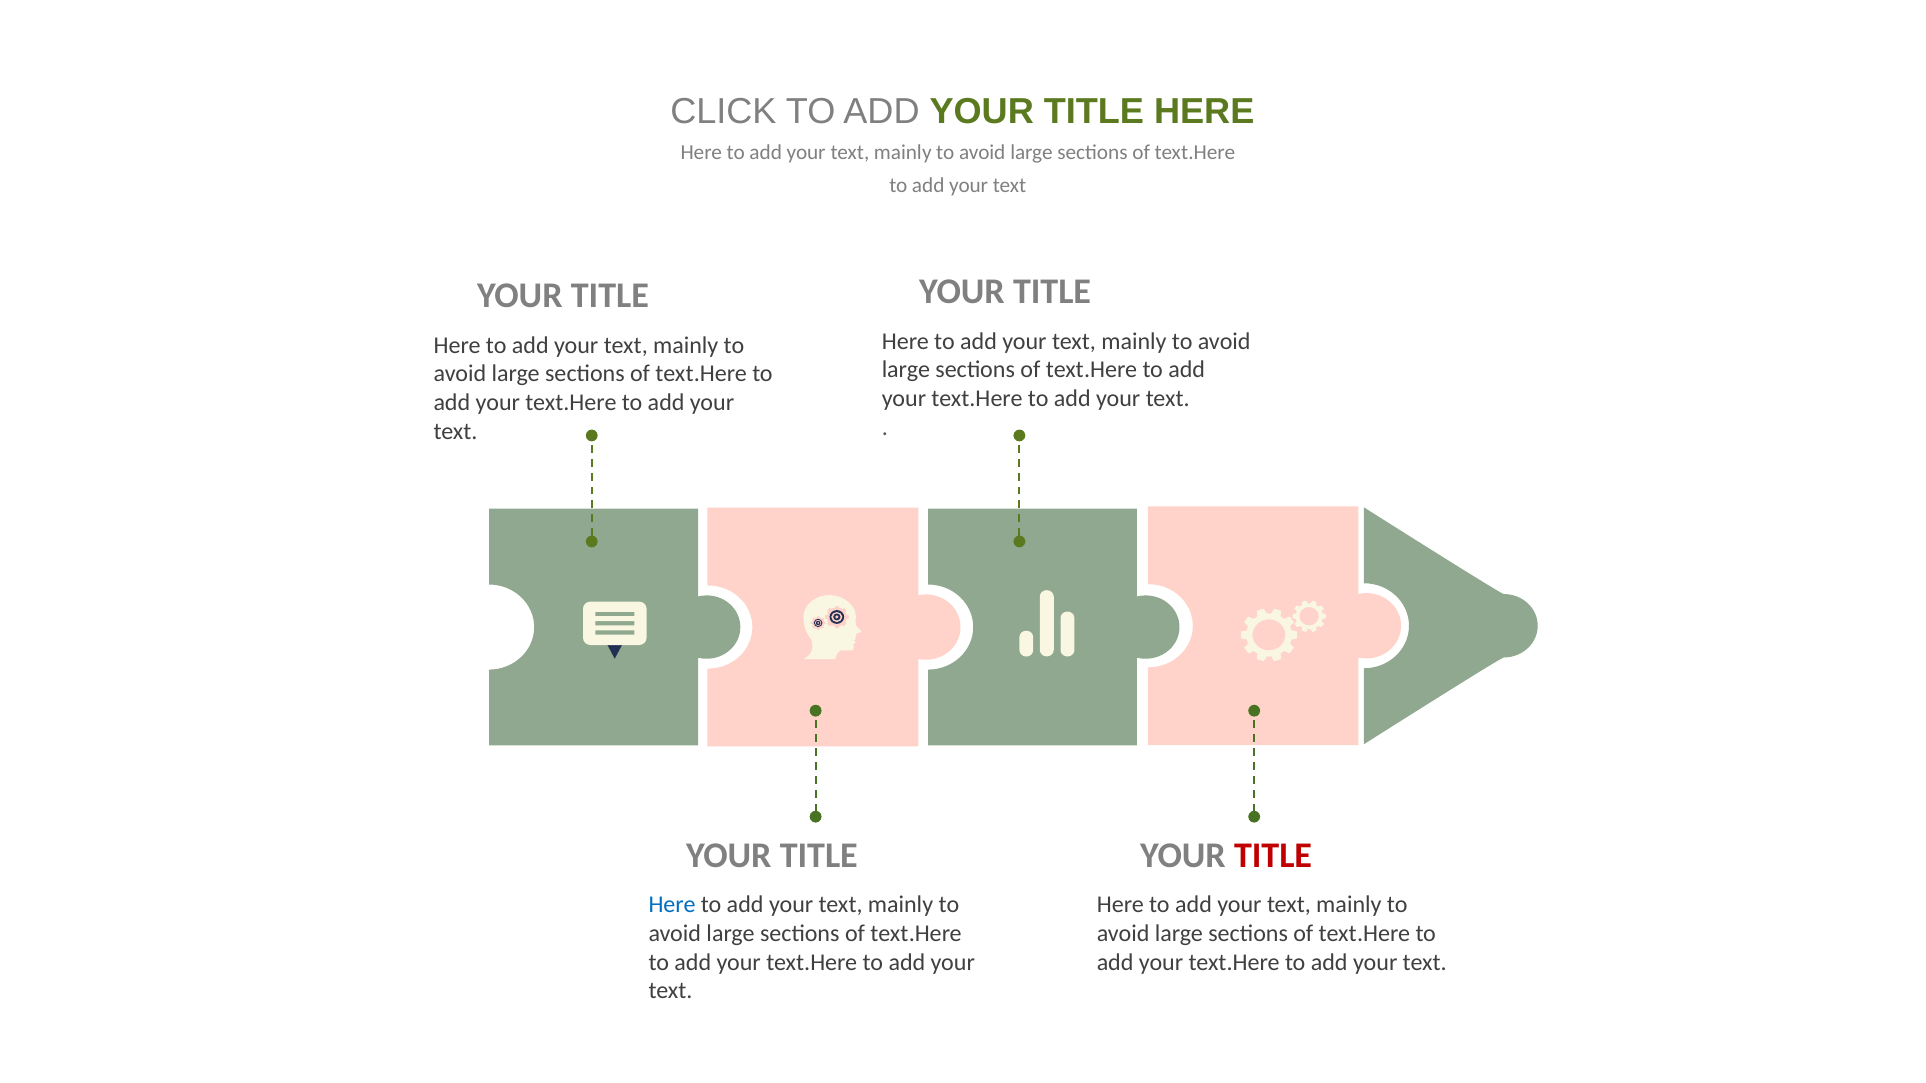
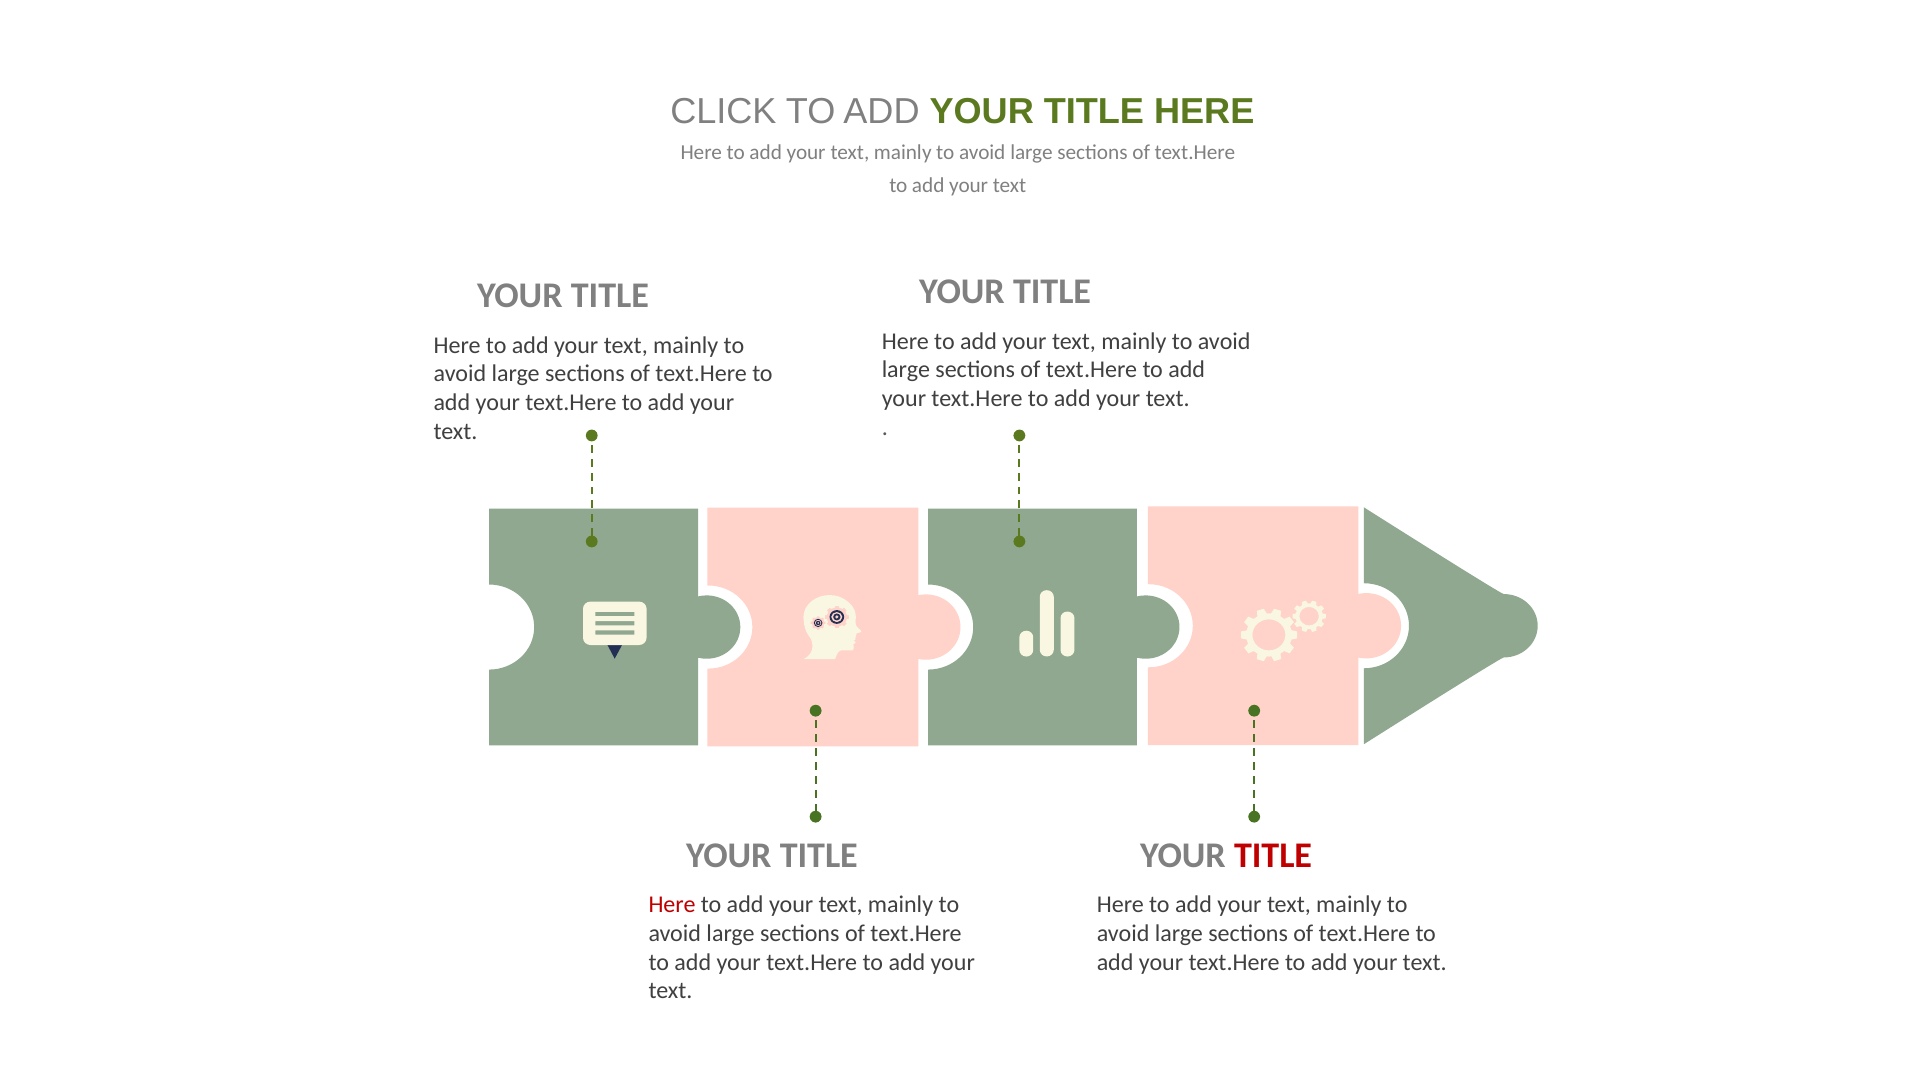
Here colour: blue -> red (672, 905)
